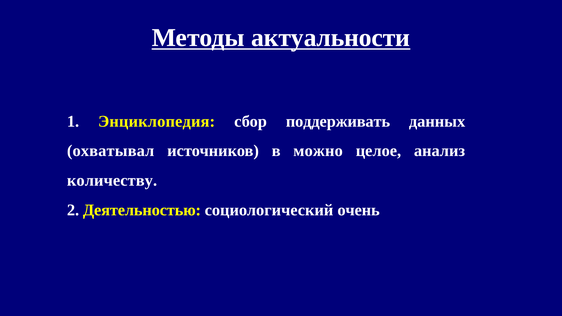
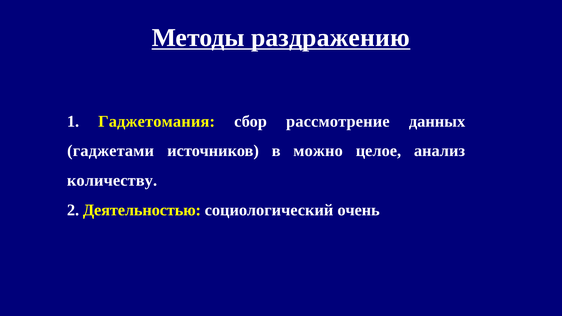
актуальности: актуальности -> раздражению (330, 38)
Энциклопедия: Энциклопедия -> Гаджетомания (157, 121)
поддерживать: поддерживать -> рассмотрение (338, 121)
охватывал: охватывал -> гаджетами (111, 151)
